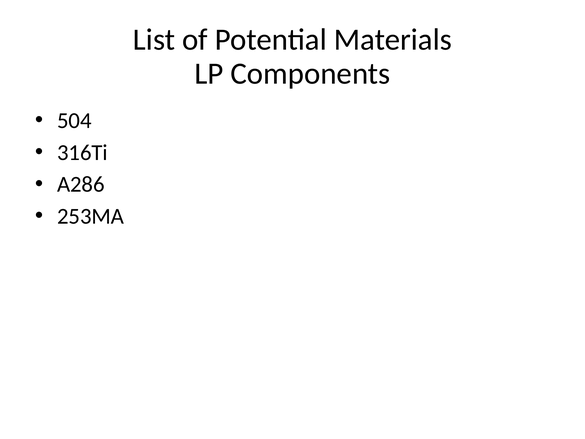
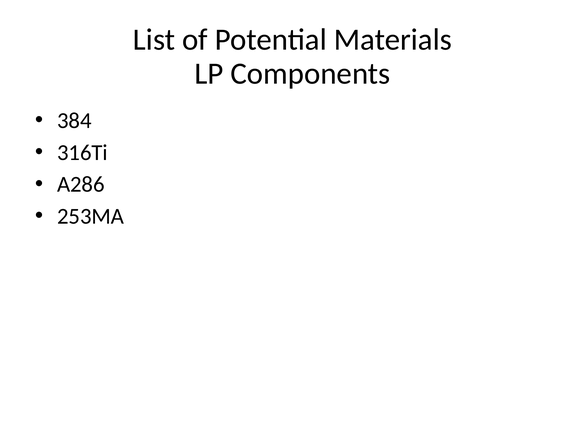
504: 504 -> 384 (74, 121)
